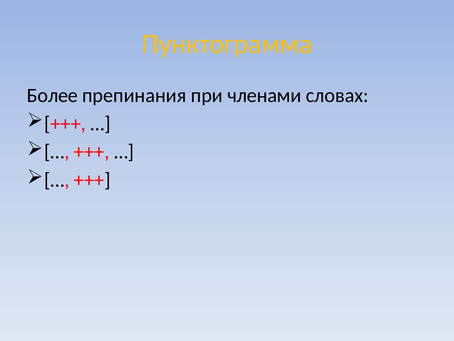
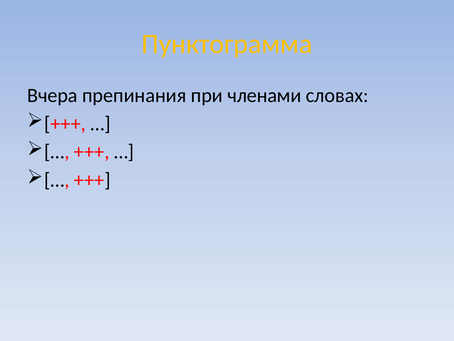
Более: Более -> Вчера (52, 95)
